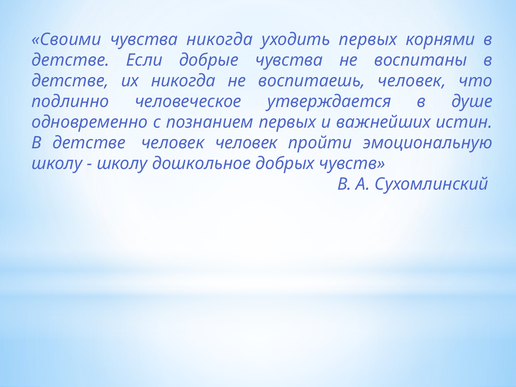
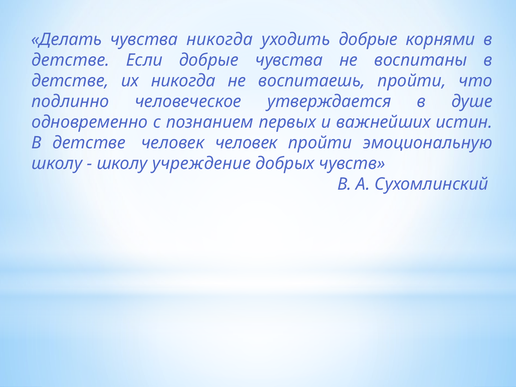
Своими: Своими -> Делать (67, 40)
уходить первых: первых -> добрые (368, 40)
воспитаешь человек: человек -> пройти (412, 81)
дошкольное: дошкольное -> учреждение (201, 163)
